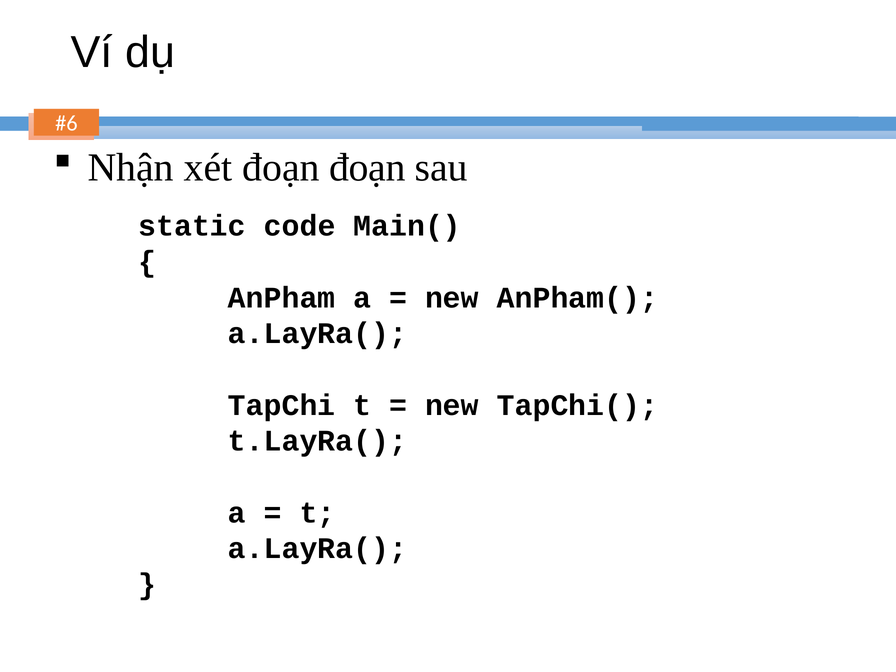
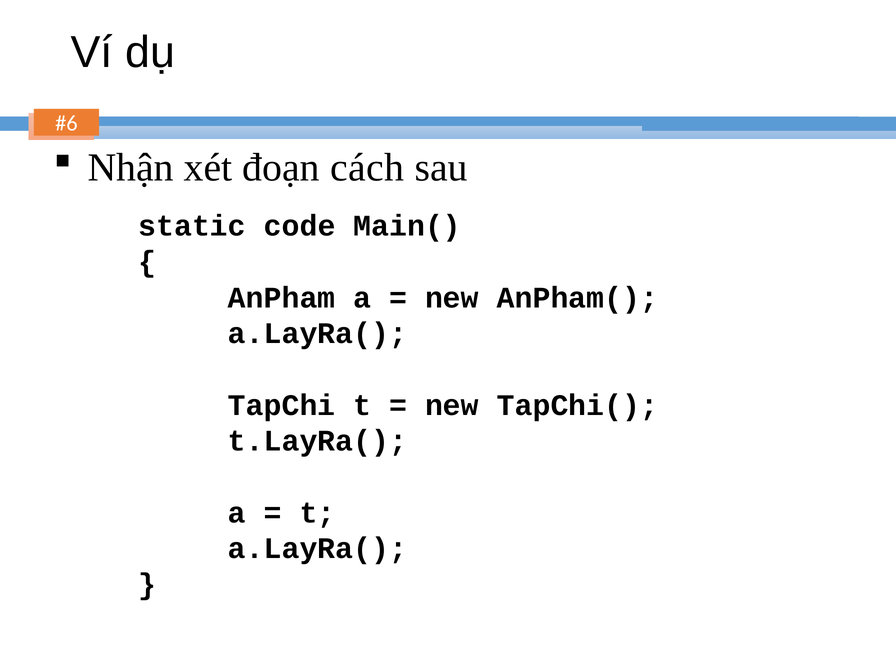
đoạn đoạn: đoạn -> cách (367, 168)
